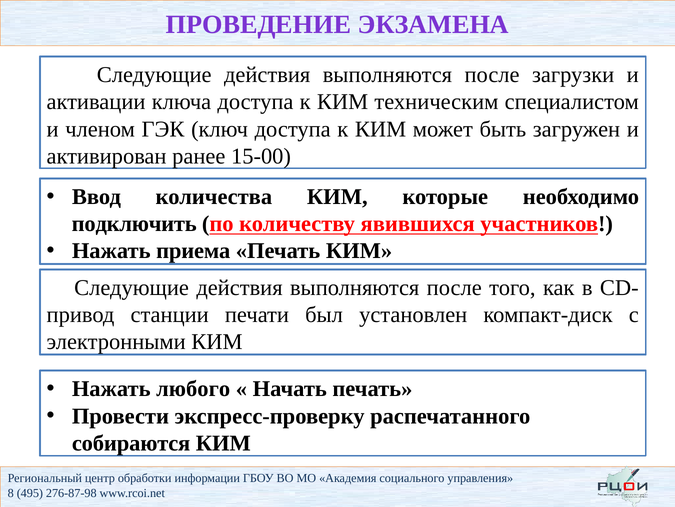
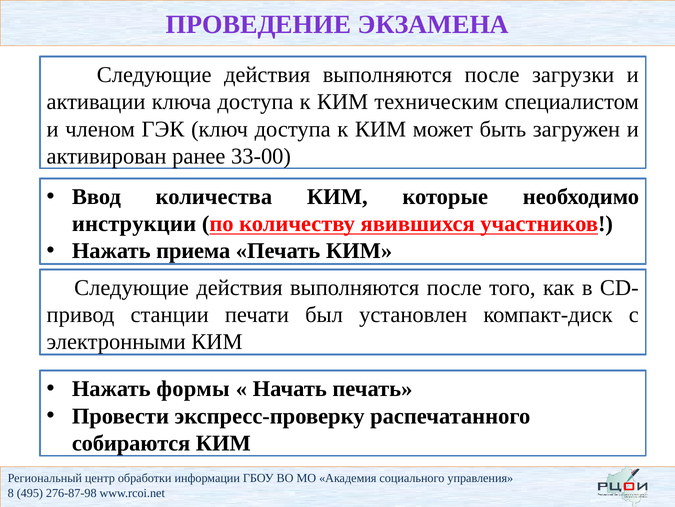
15-00: 15-00 -> 33-00 (261, 156)
подключить: подключить -> инструкции (134, 224)
любого: любого -> формы (193, 388)
